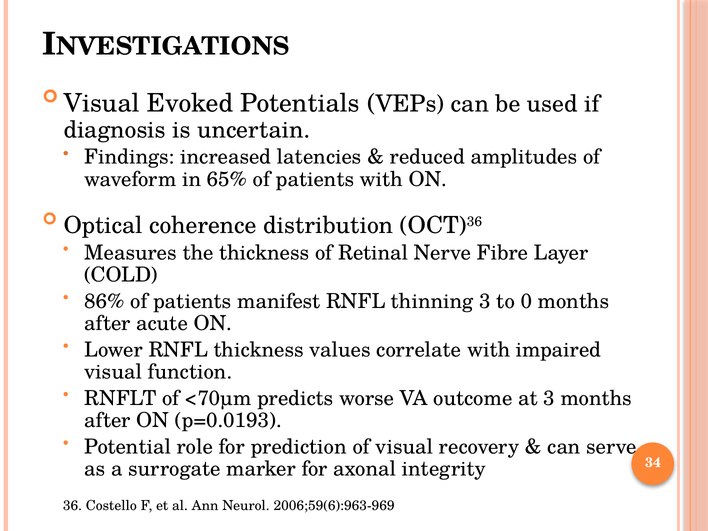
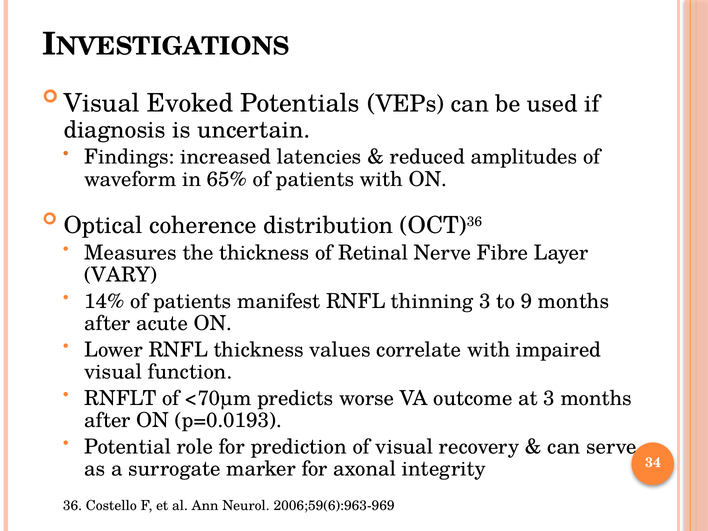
COLD: COLD -> VARY (121, 275)
86%: 86% -> 14% (104, 301)
0: 0 -> 9 (526, 301)
